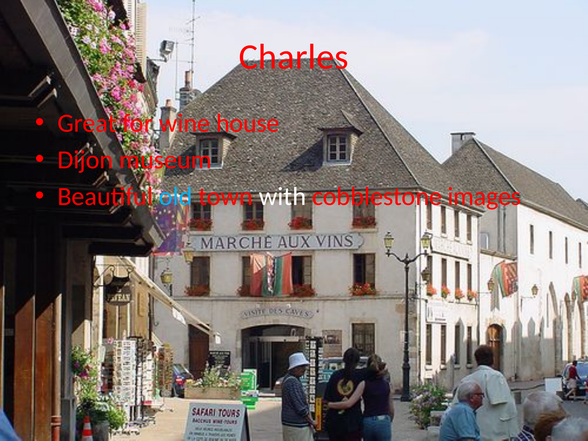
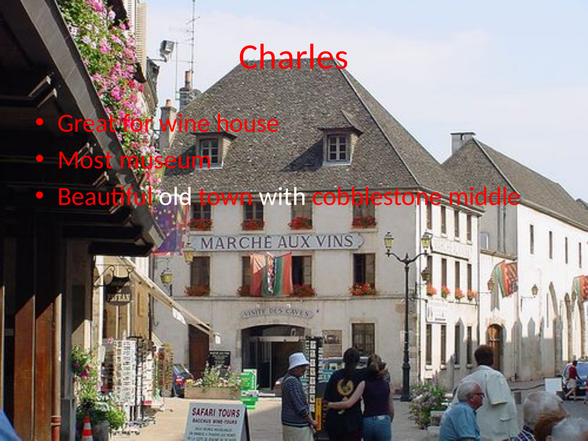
Dijon: Dijon -> Most (85, 160)
old colour: light blue -> white (176, 197)
images: images -> middle (484, 197)
